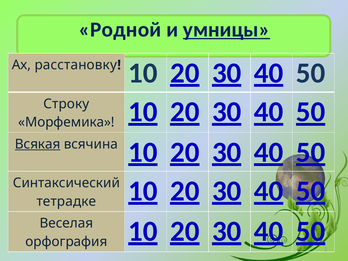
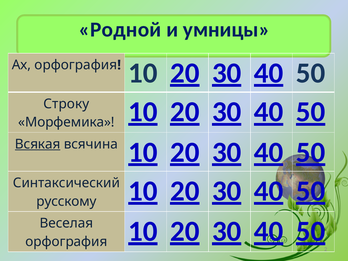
умницы underline: present -> none (227, 30)
Ах расстановку: расстановку -> орфография (76, 65)
тетрадке: тетрадке -> русскому (66, 201)
